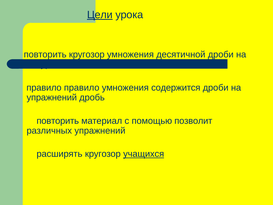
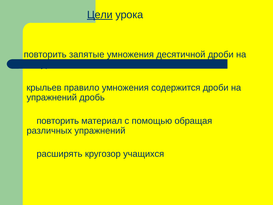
повторить кругозор: кругозор -> запятые (87, 54)
правило: правило -> крыльев (44, 88)
позволит: позволит -> обращая (193, 121)
учащихся underline: present -> none (144, 154)
